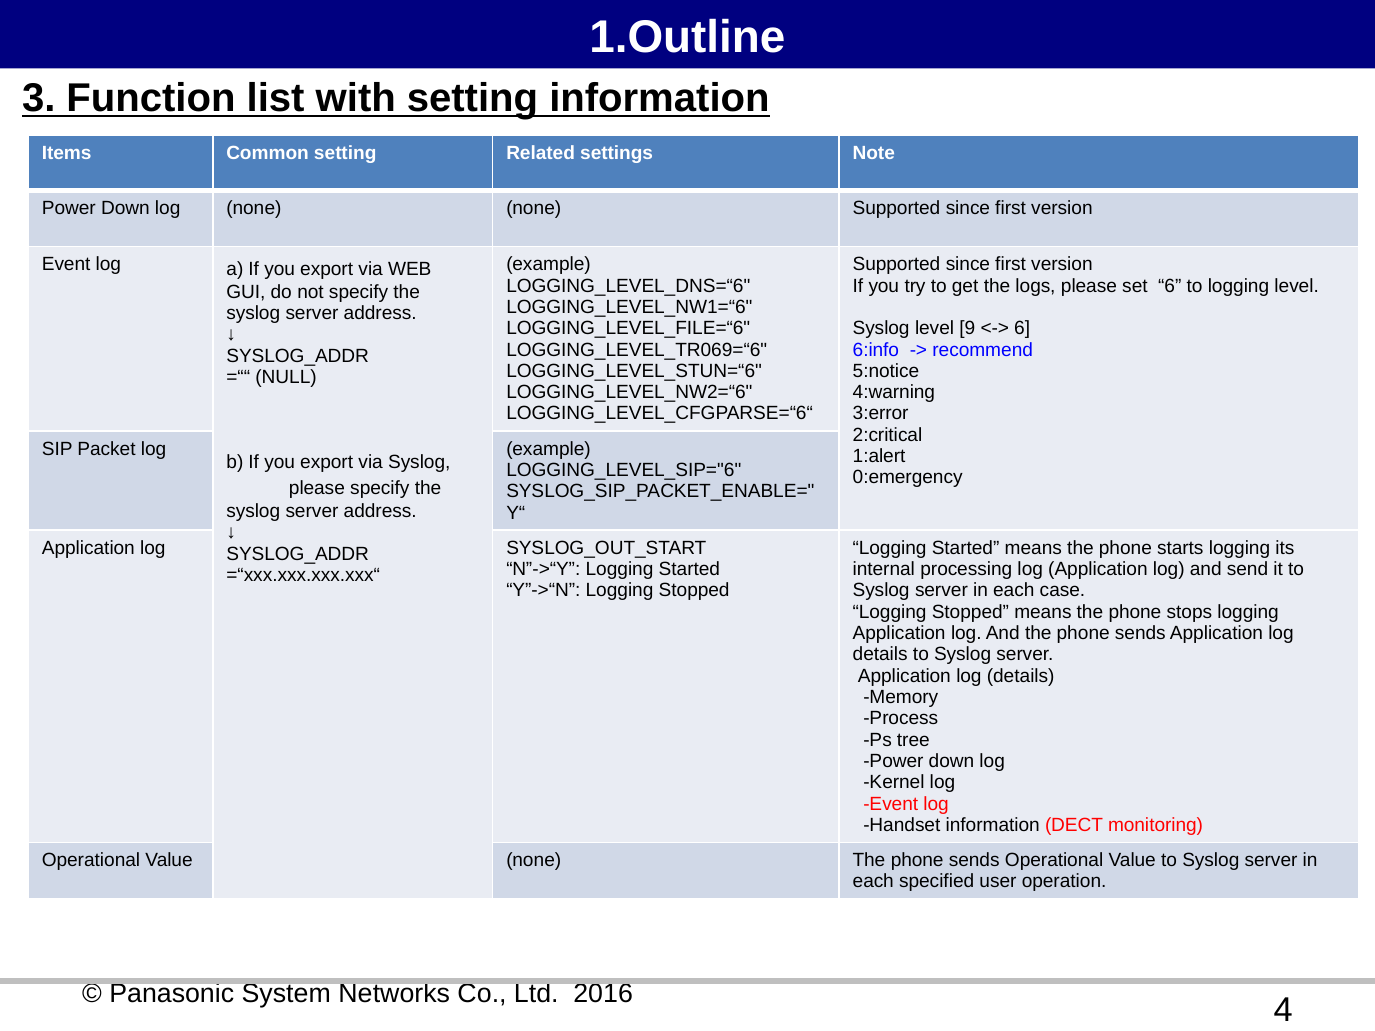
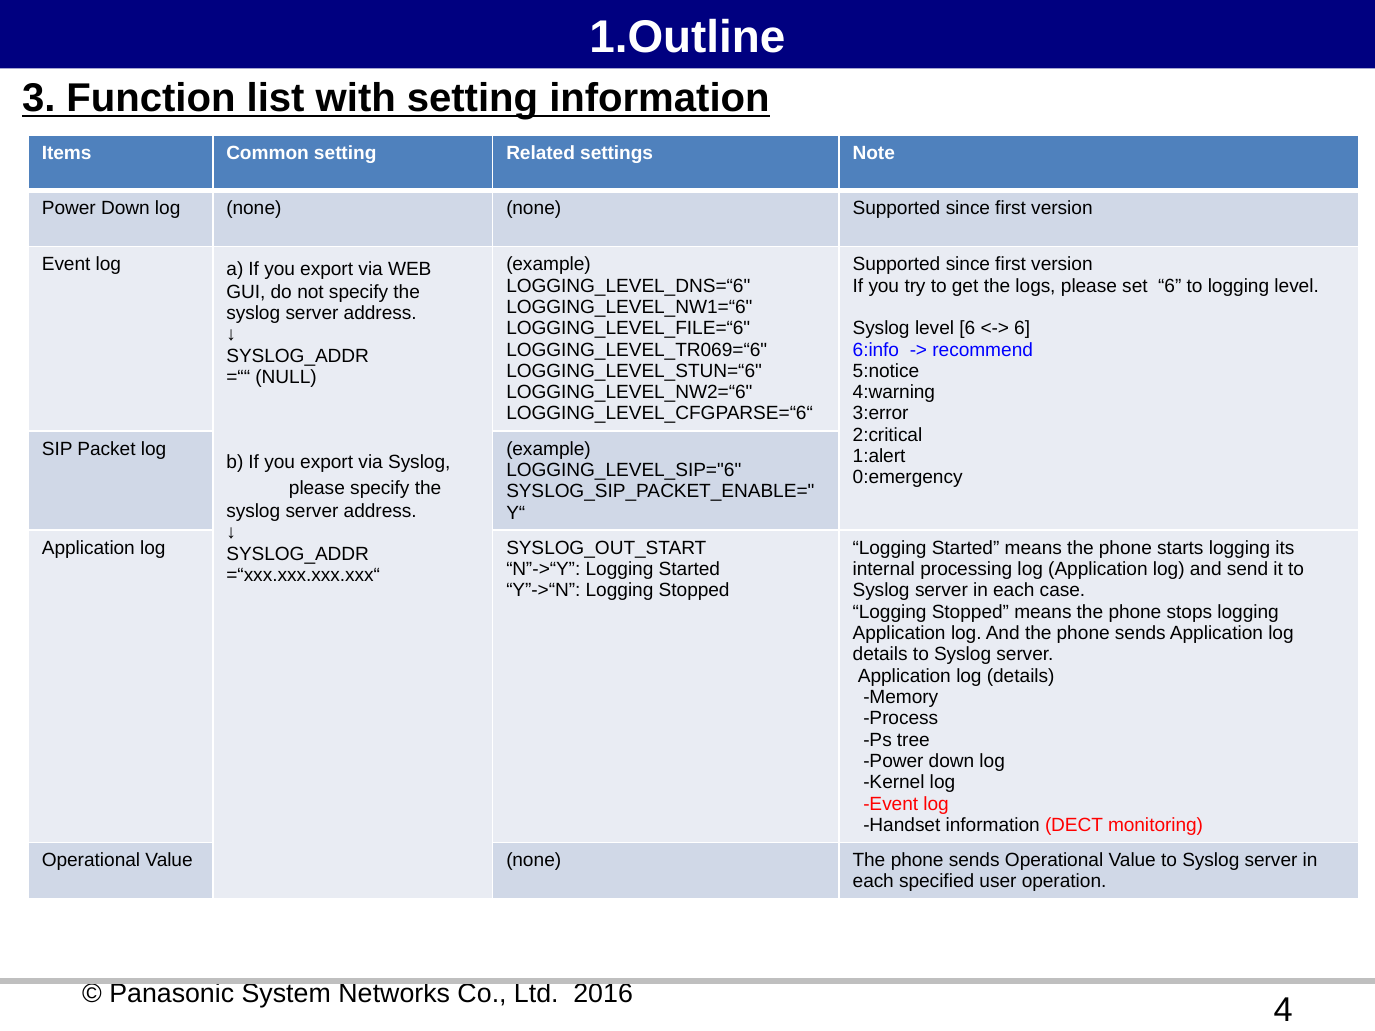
level 9: 9 -> 6 (967, 328)
